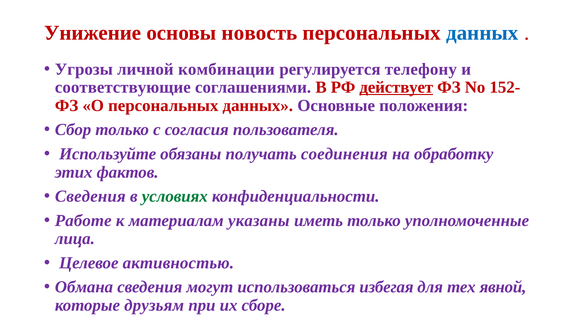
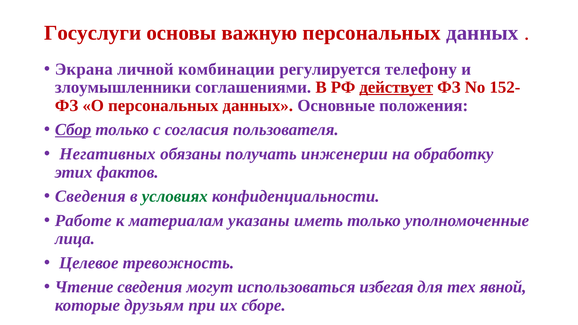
Унижение: Унижение -> Госуслуги (93, 33)
новость: новость -> важную (260, 33)
данных colour: blue -> purple (482, 33)
Угрозы: Угрозы -> Экрана (84, 69)
соответствующие: соответствующие -> злоумышленники (123, 87)
Сбор underline: none -> present (73, 130)
Используйте: Используйте -> Негативных (107, 154)
соединения: соединения -> инженерии (344, 154)
активностью: активностью -> тревожность (178, 263)
Обмана: Обмана -> Чтение (84, 287)
